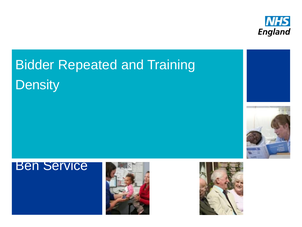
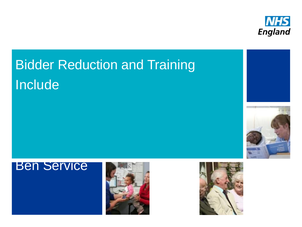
Repeated: Repeated -> Reduction (88, 65)
Density: Density -> Include (37, 85)
